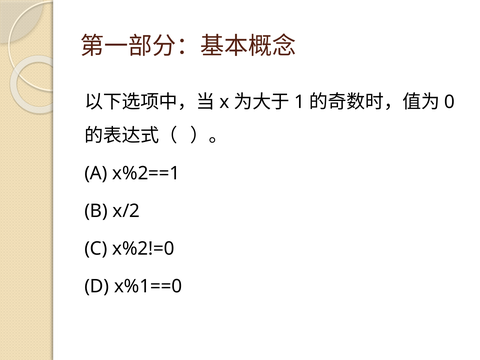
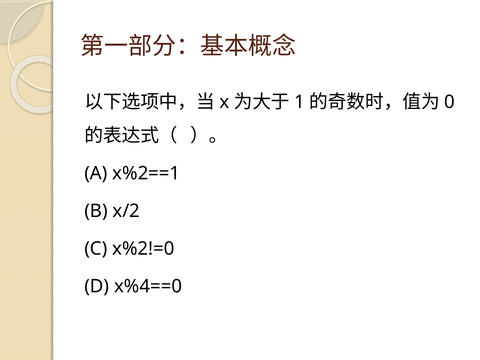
x%1==0: x%1==0 -> x%4==0 (148, 286)
